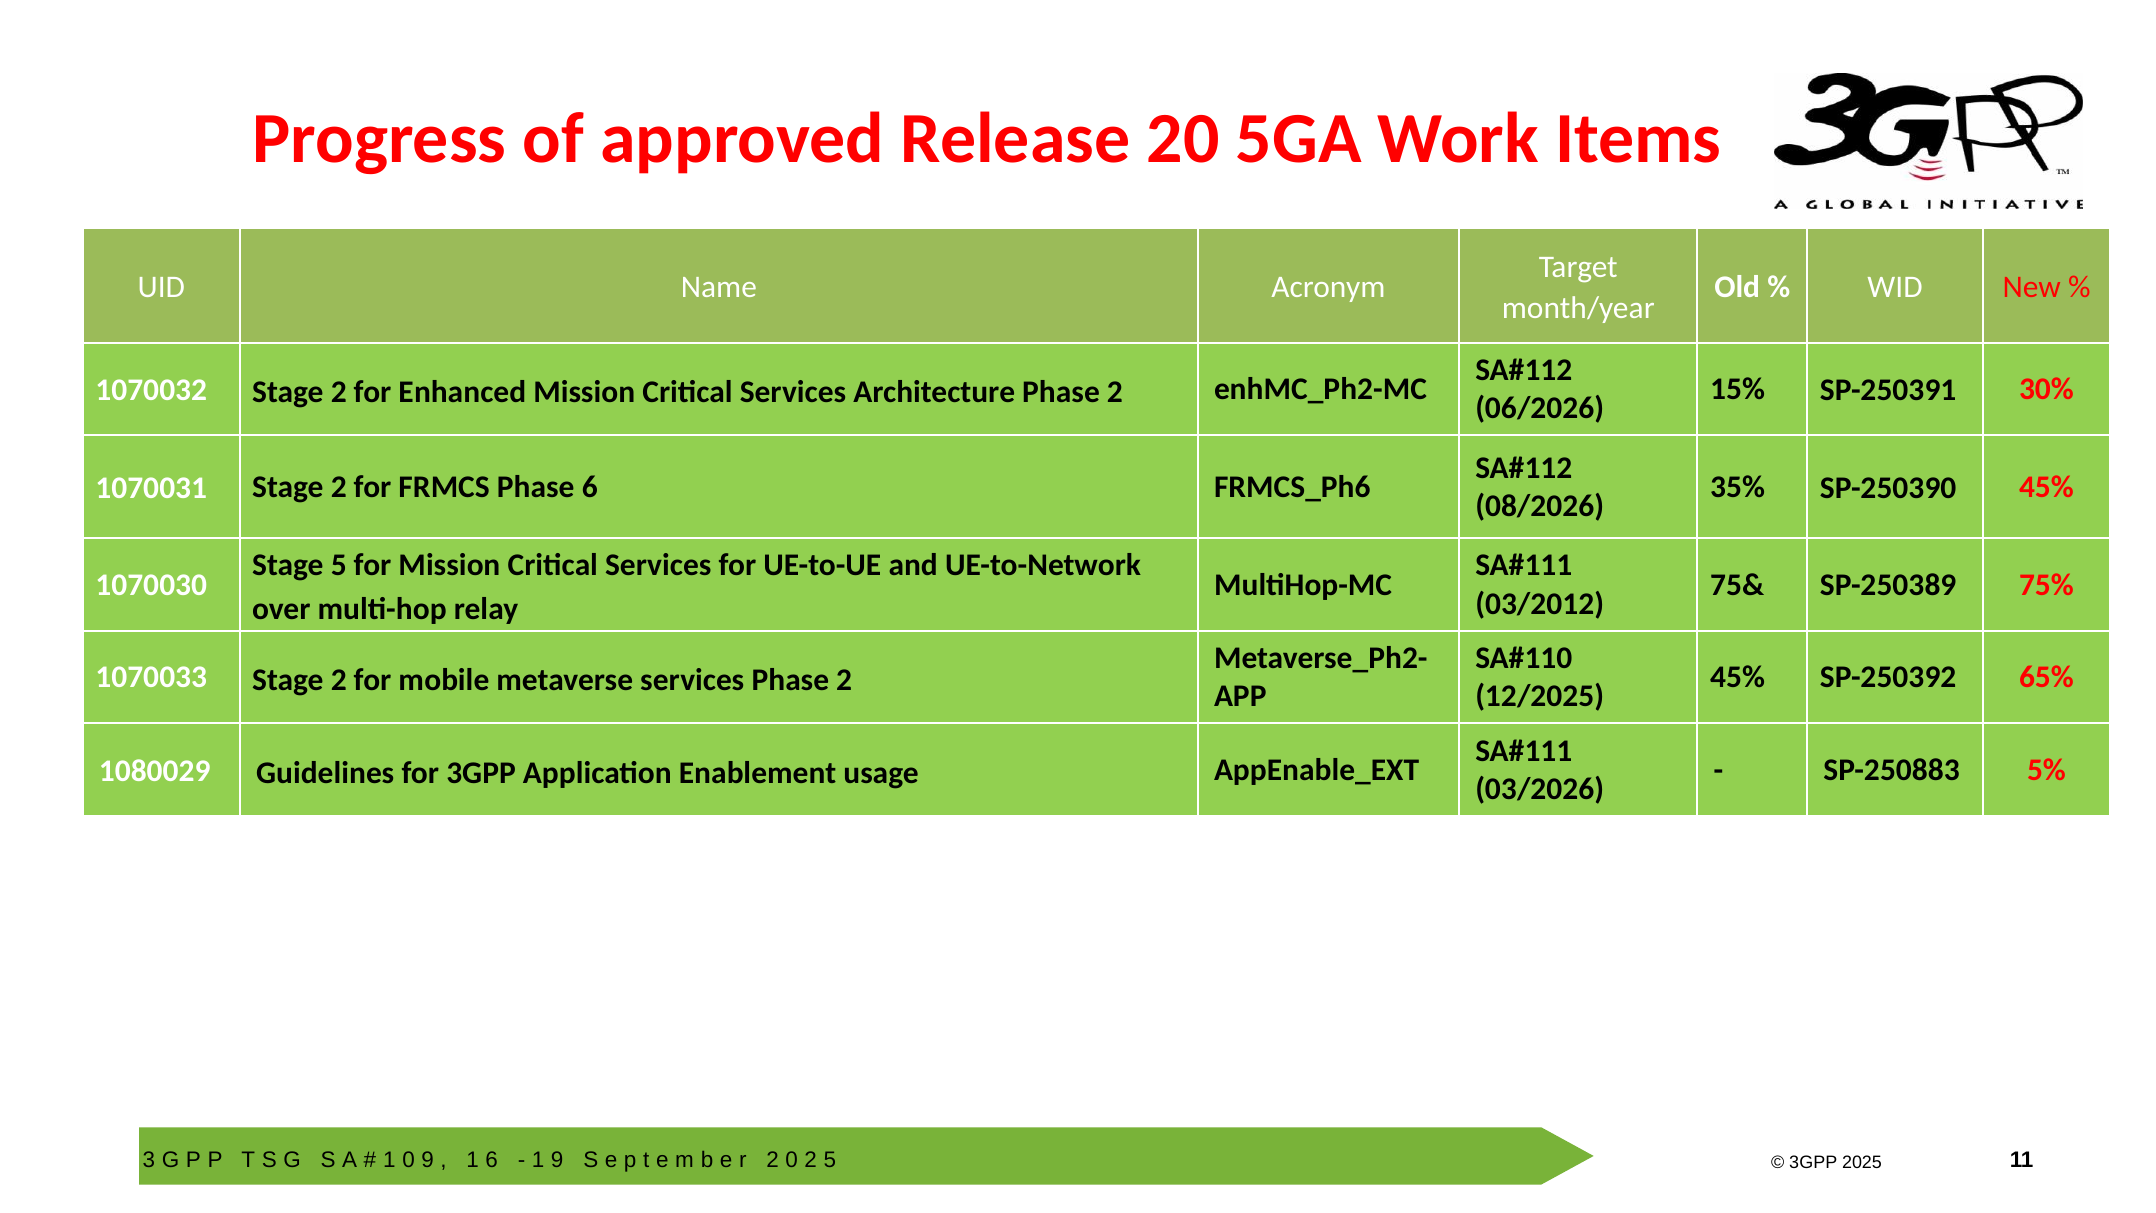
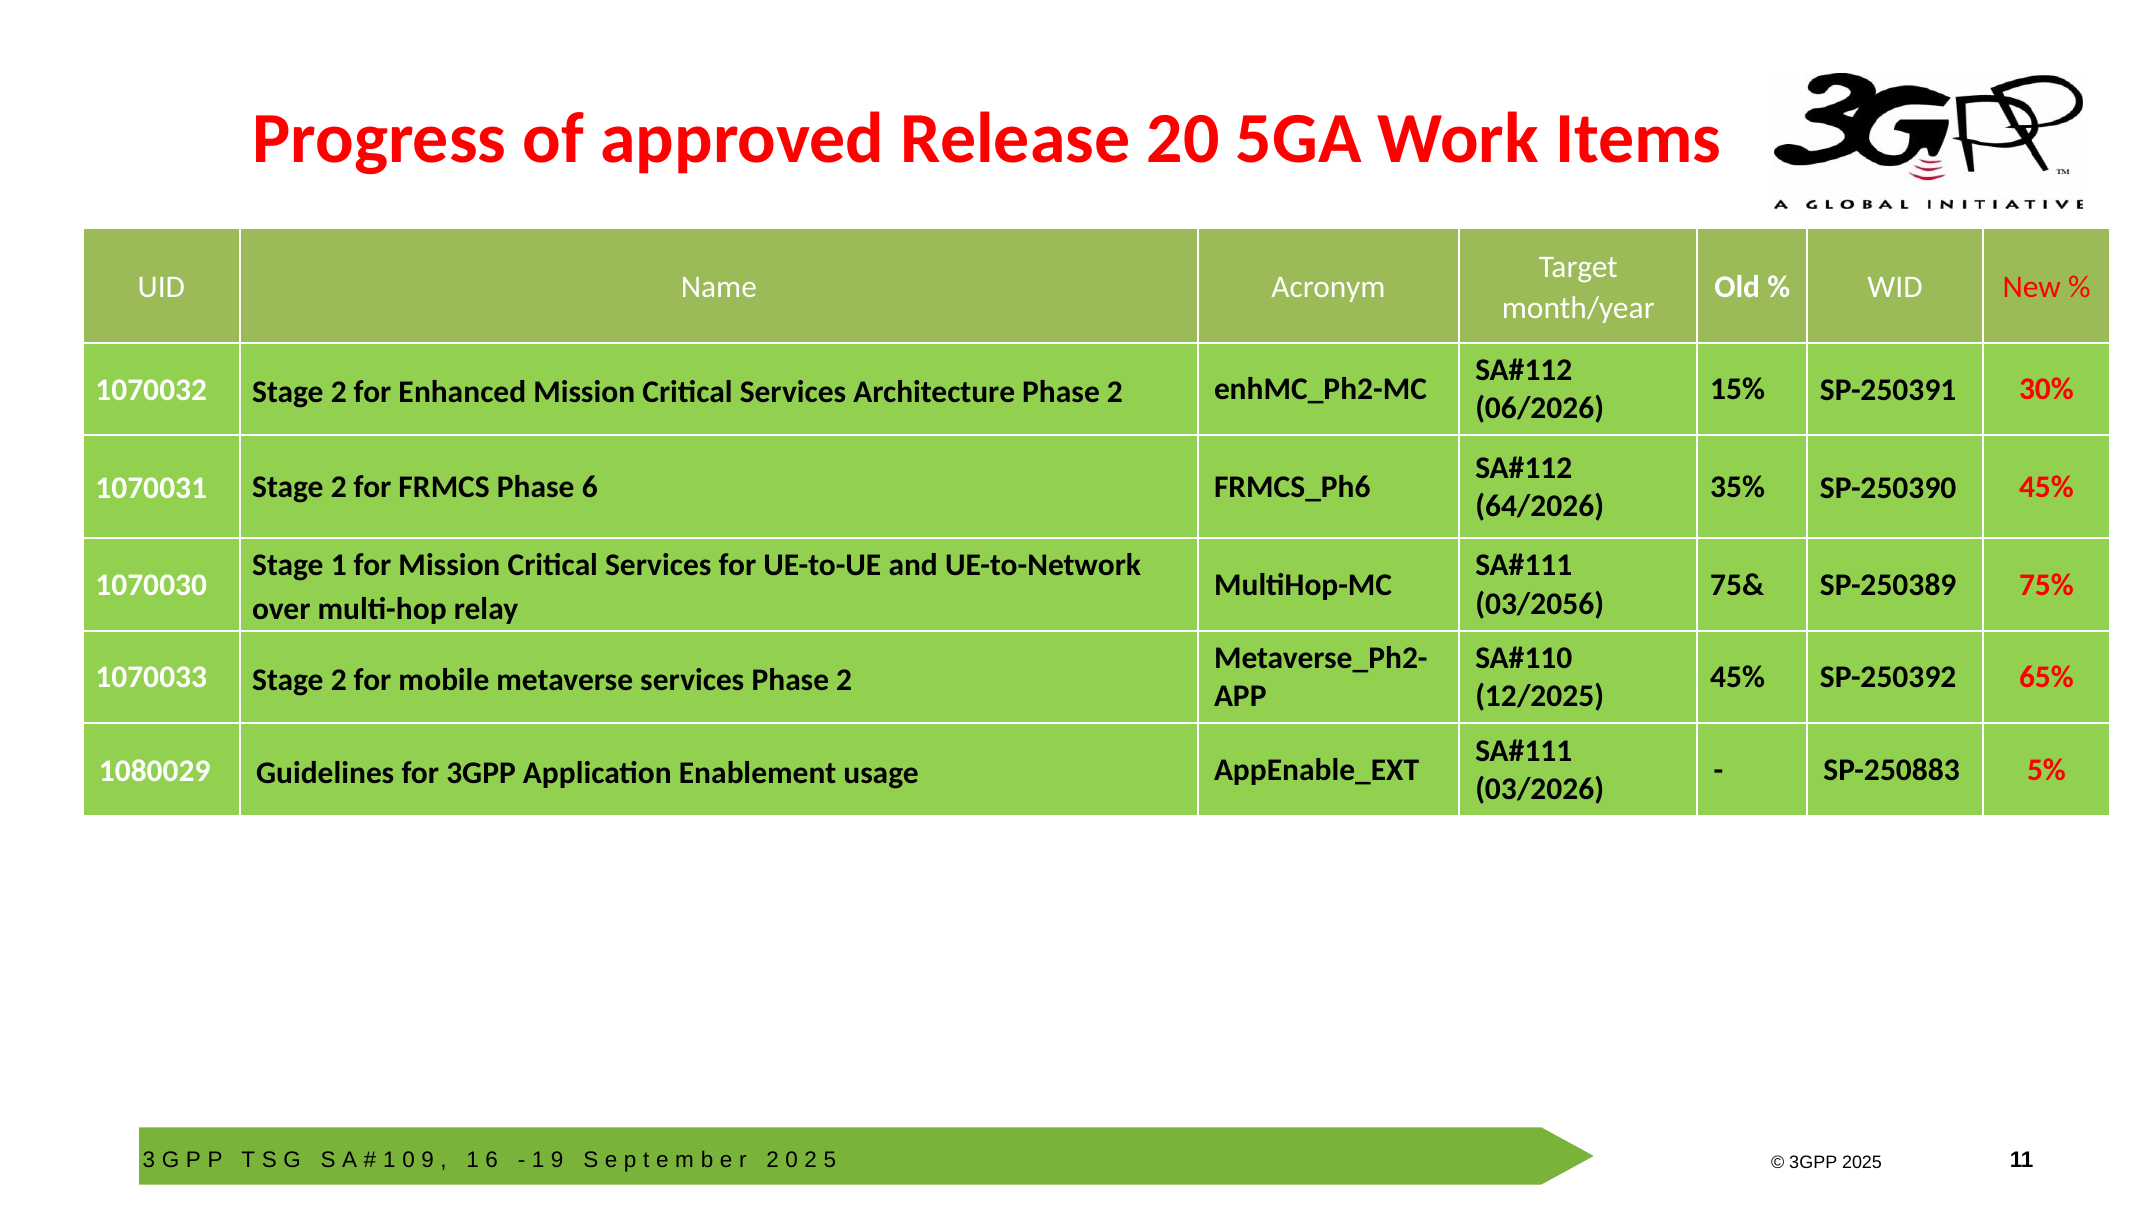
08/2026: 08/2026 -> 64/2026 (1540, 506)
Stage 5: 5 -> 1 (339, 565)
03/2012: 03/2012 -> 03/2056 (1540, 604)
